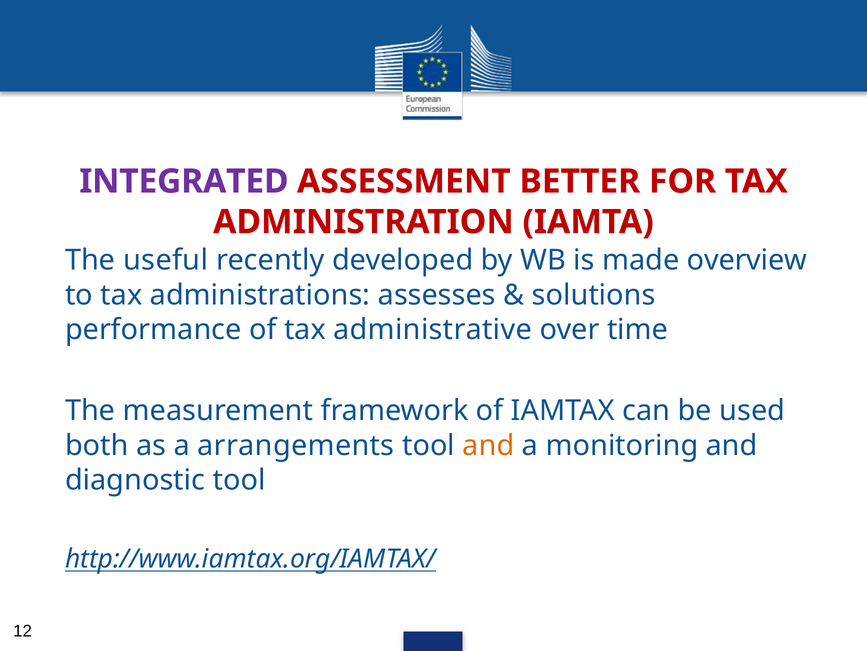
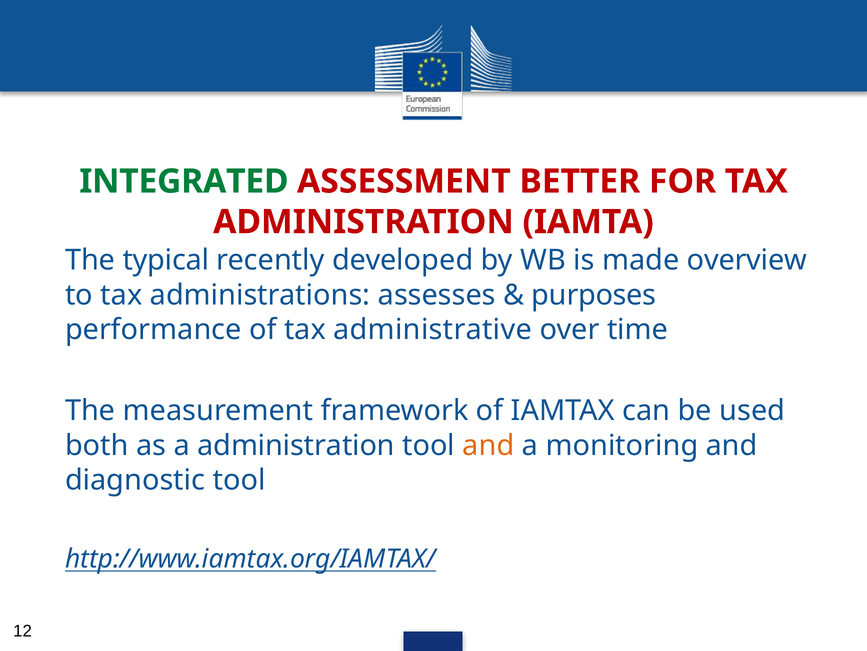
INTEGRATED colour: purple -> green (184, 181)
useful: useful -> typical (166, 260)
solutions: solutions -> purposes (594, 295)
a arrangements: arrangements -> administration (296, 445)
